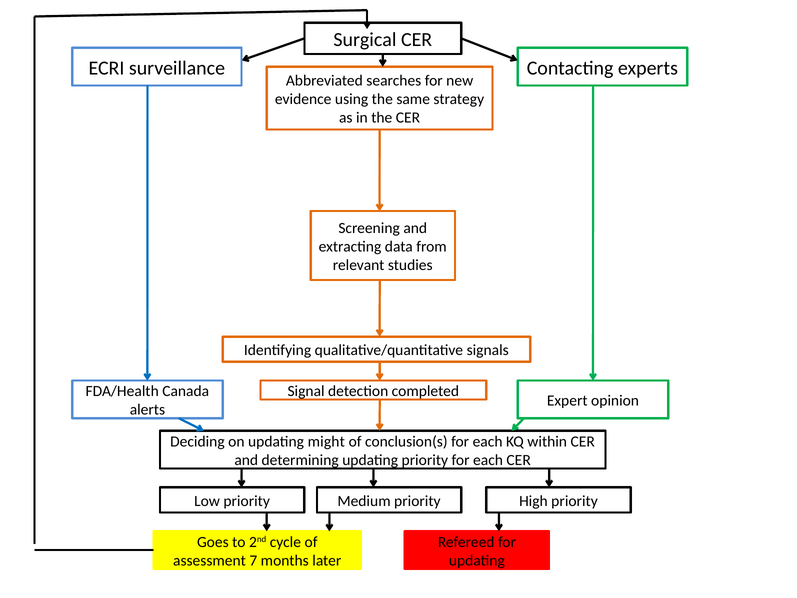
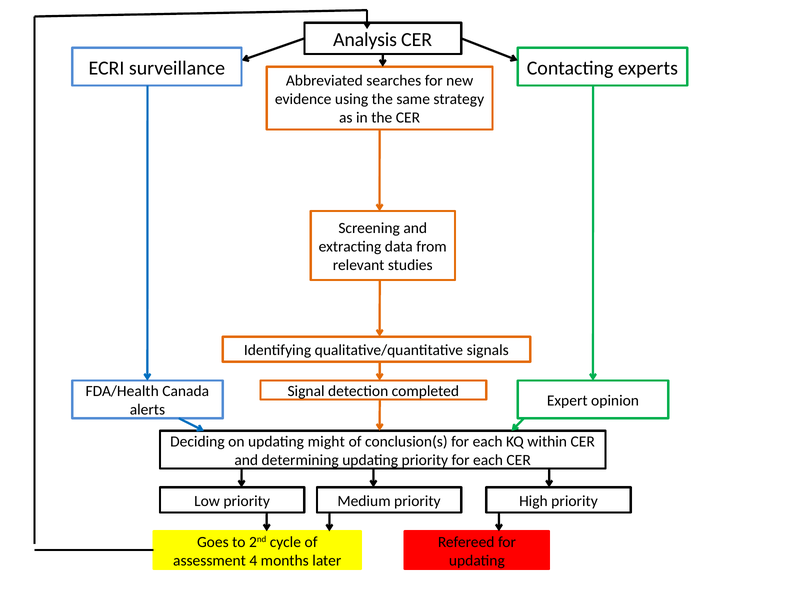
Surgical: Surgical -> Analysis (365, 40)
7: 7 -> 4 (253, 560)
